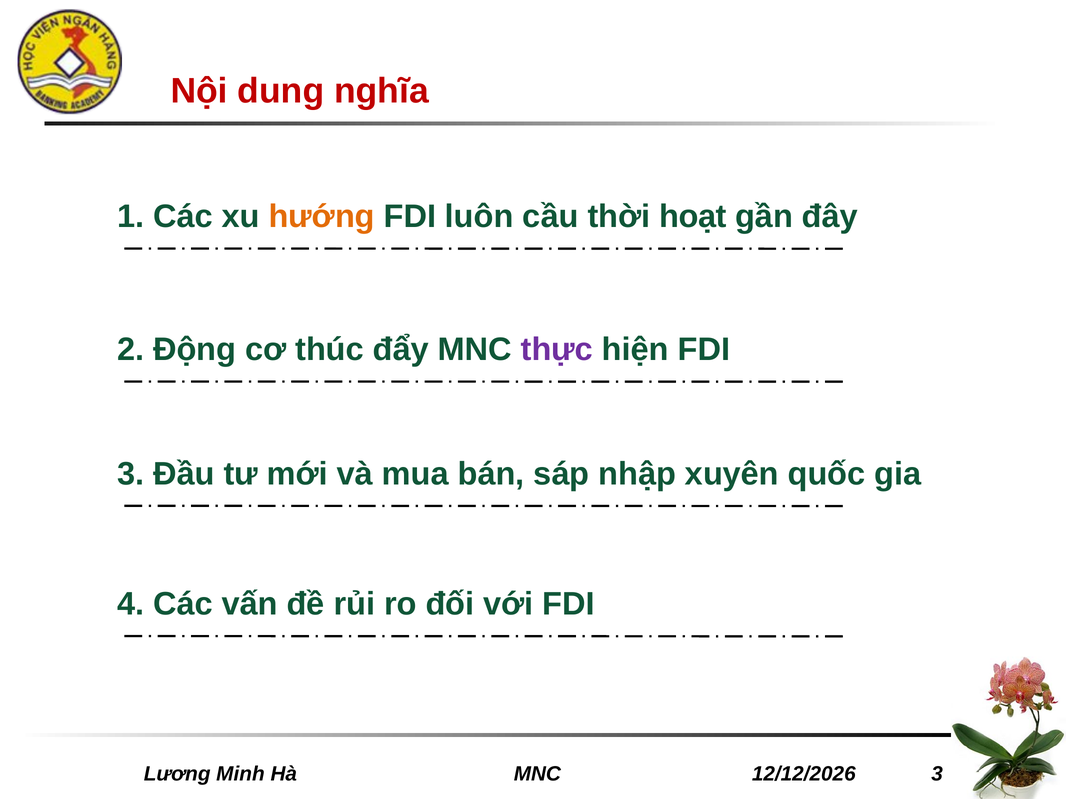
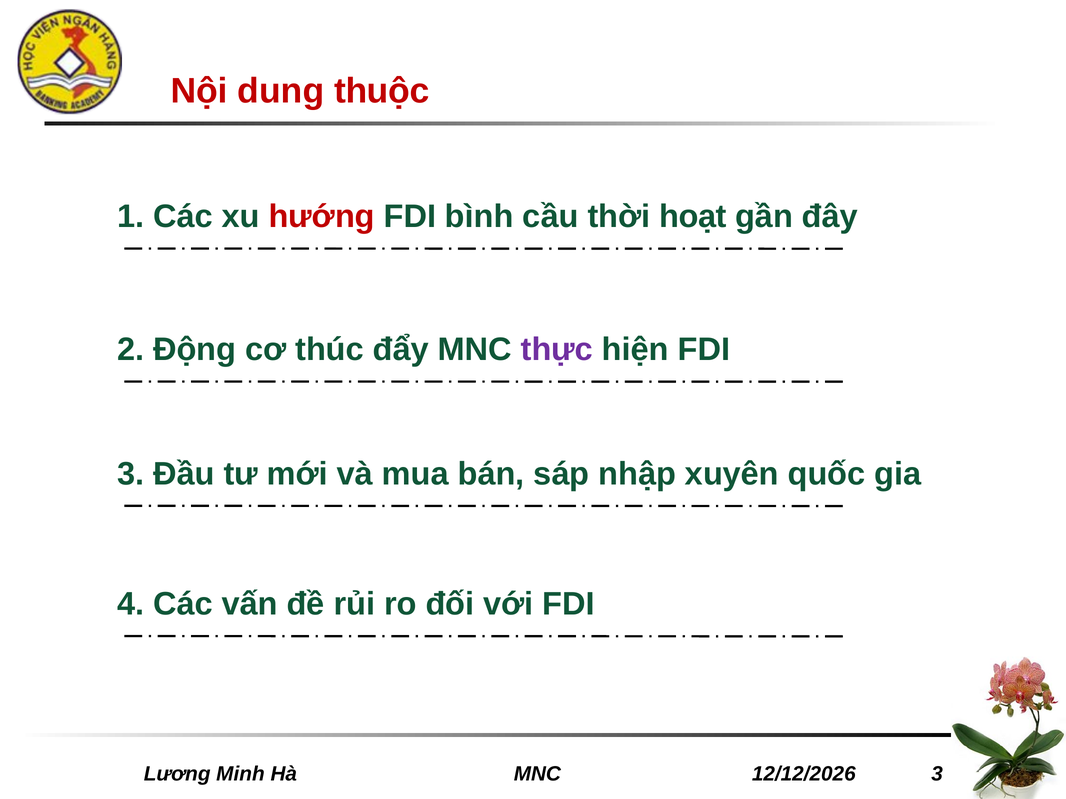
nghĩa: nghĩa -> thuộc (382, 91)
hướng colour: orange -> red (322, 217)
luôn: luôn -> bình (479, 217)
